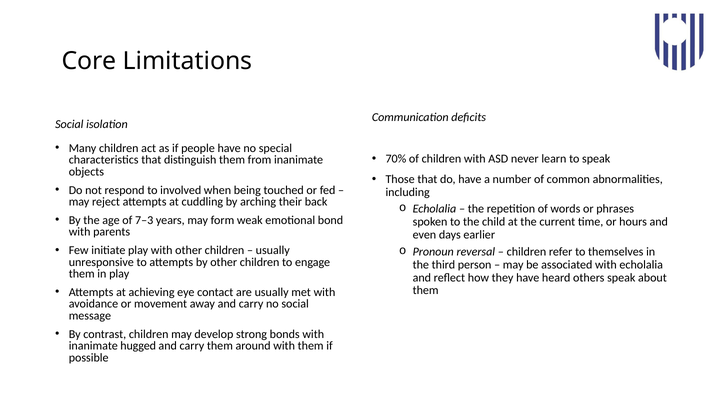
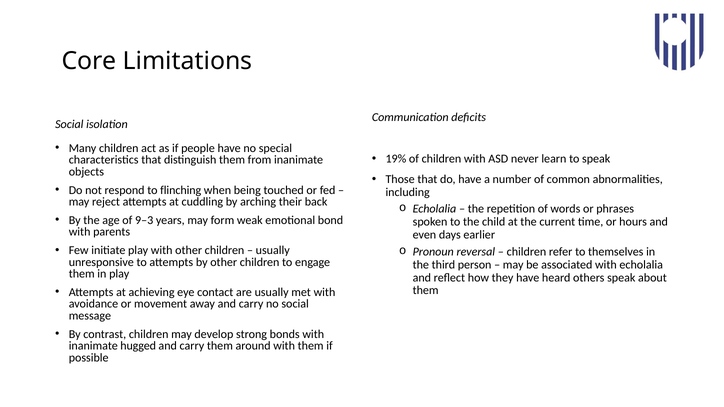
70%: 70% -> 19% (396, 159)
involved: involved -> flinching (181, 190)
7–3: 7–3 -> 9–3 (144, 220)
